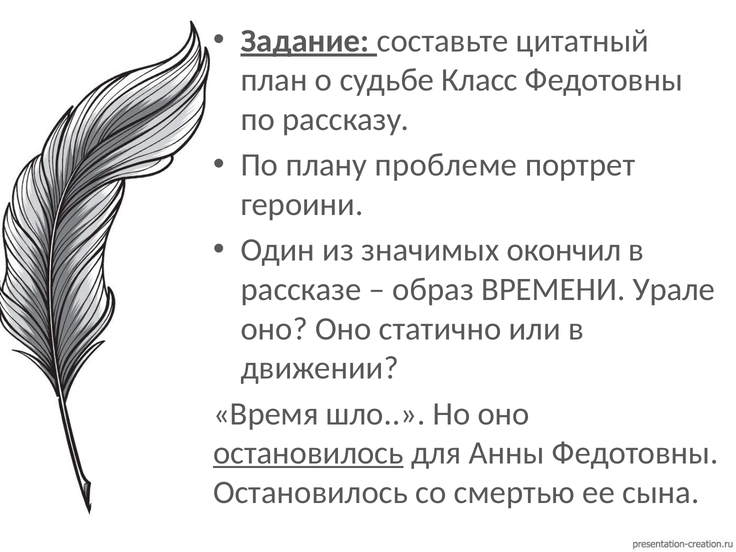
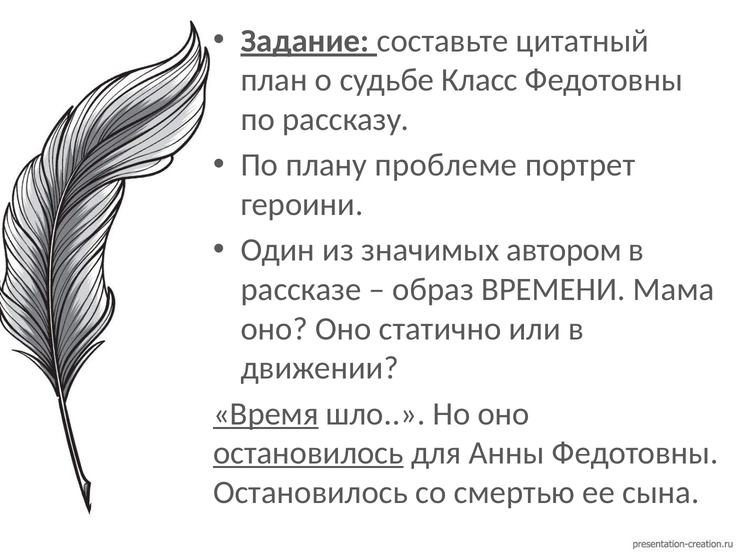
окончил: окончил -> автором (564, 250)
Урале: Урале -> Мама (674, 289)
Время underline: none -> present (266, 414)
